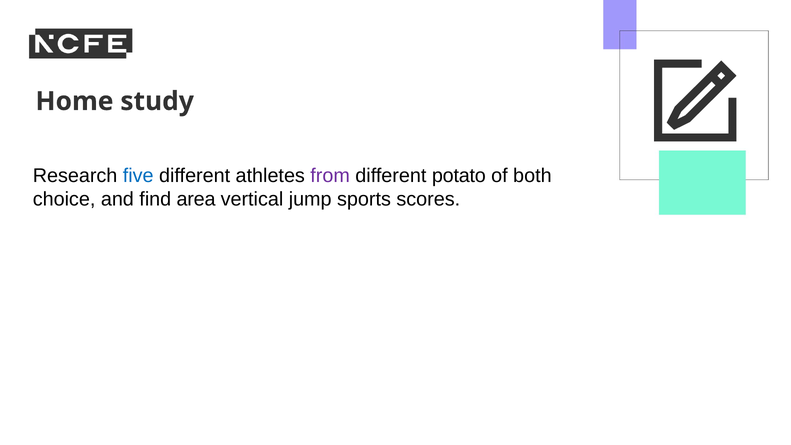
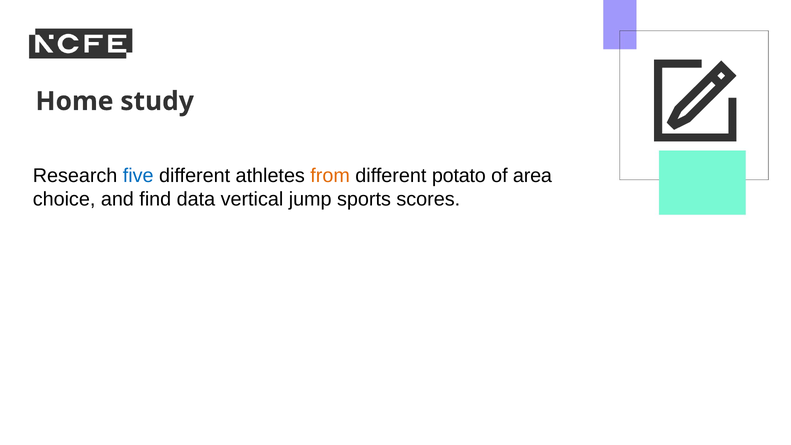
from colour: purple -> orange (330, 176)
both: both -> area (532, 176)
area: area -> data (196, 199)
